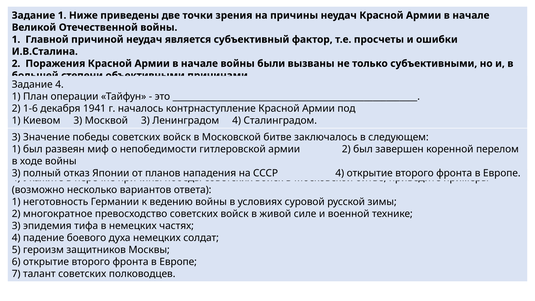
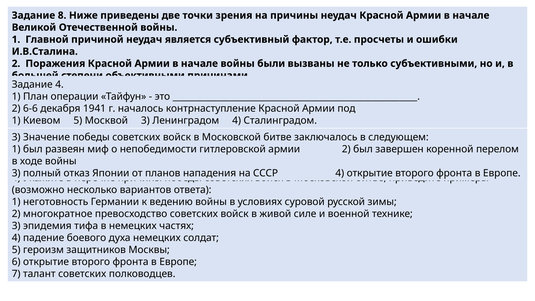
Задание 1: 1 -> 8 (62, 15)
1-6: 1-6 -> 6-6 (30, 109)
Киевом 3: 3 -> 5 (78, 121)
